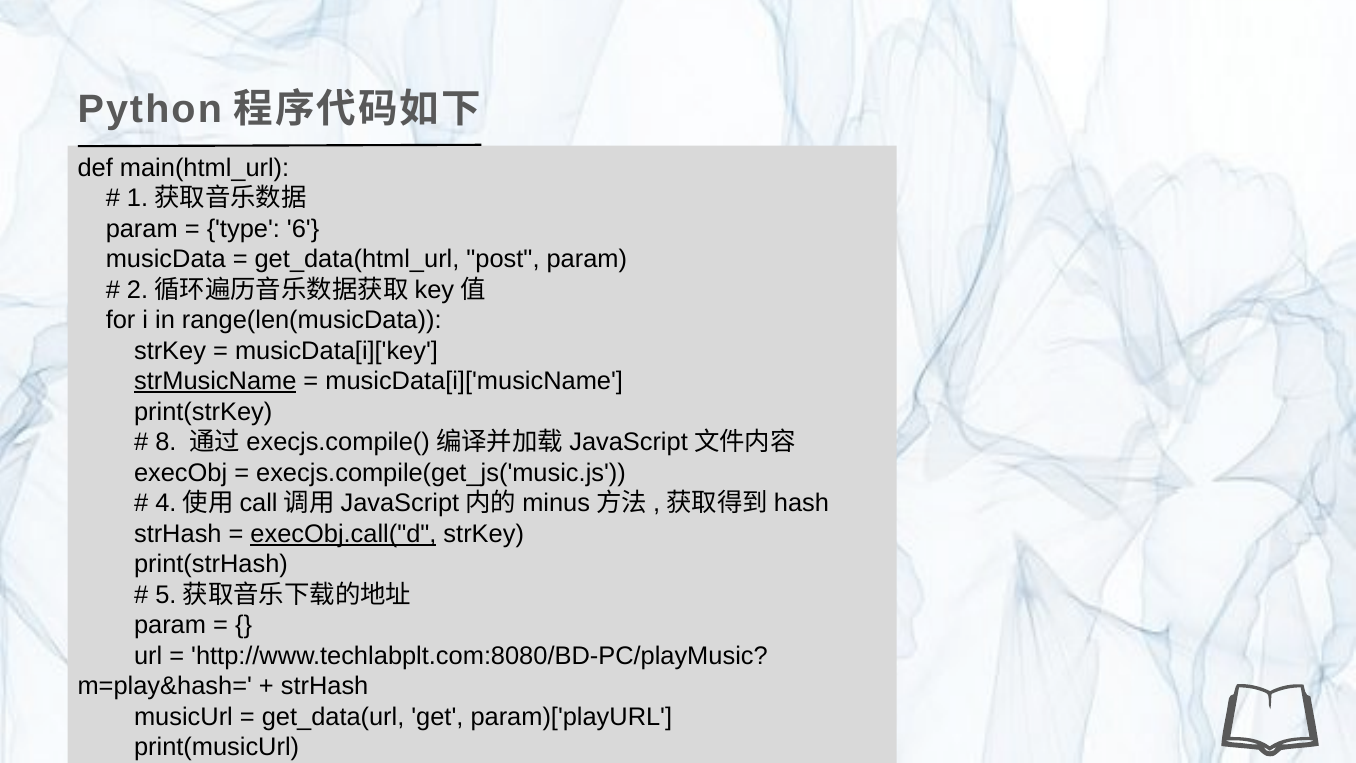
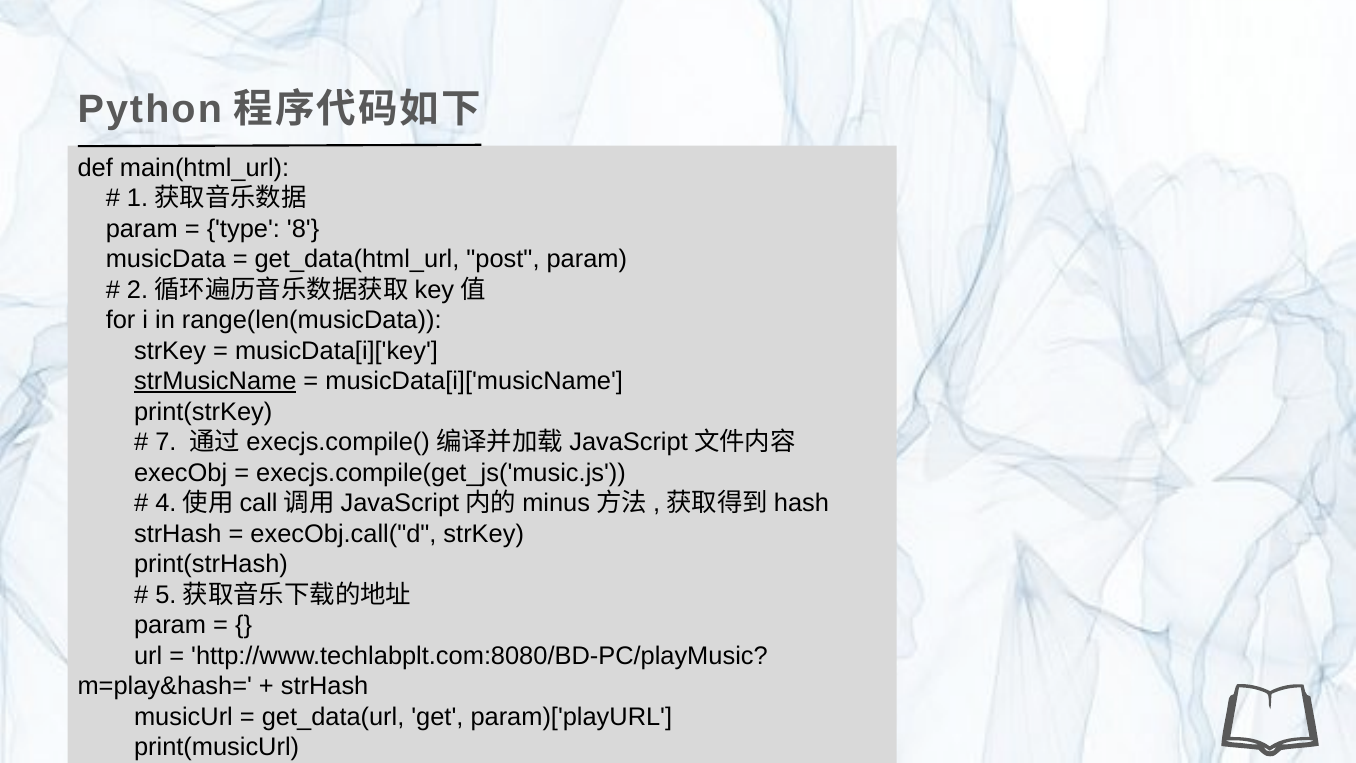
6: 6 -> 8 (303, 229)
8: 8 -> 7 (166, 442)
execObj.call("d underline: present -> none (343, 534)
